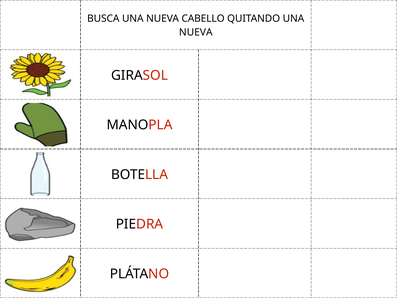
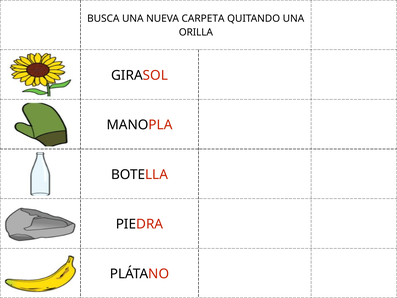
CABELLO: CABELLO -> CARPETA (203, 19)
NUEVA: NUEVA -> ORILLA (196, 32)
